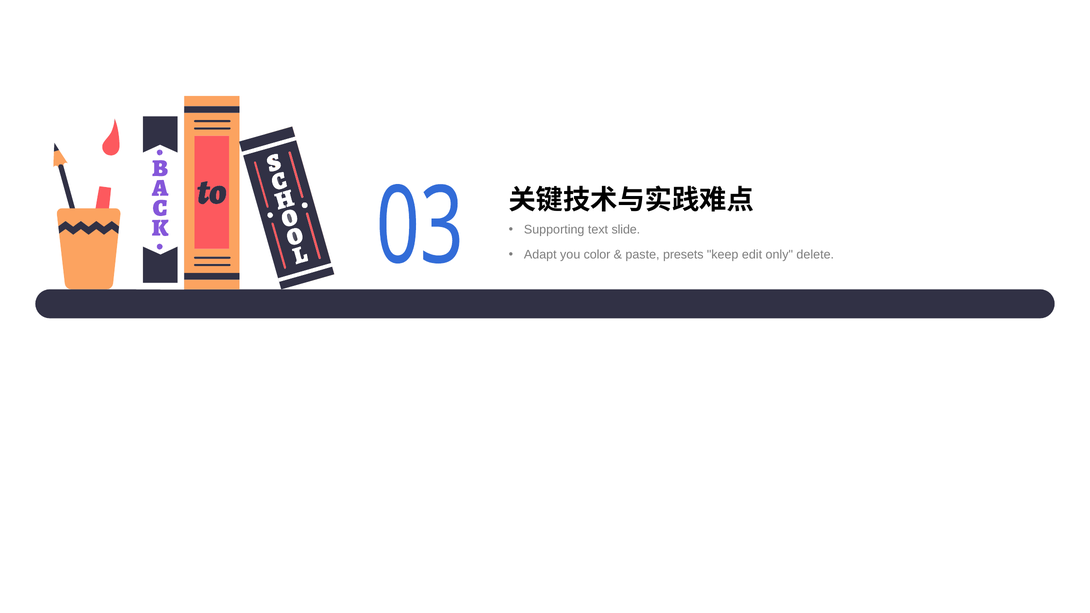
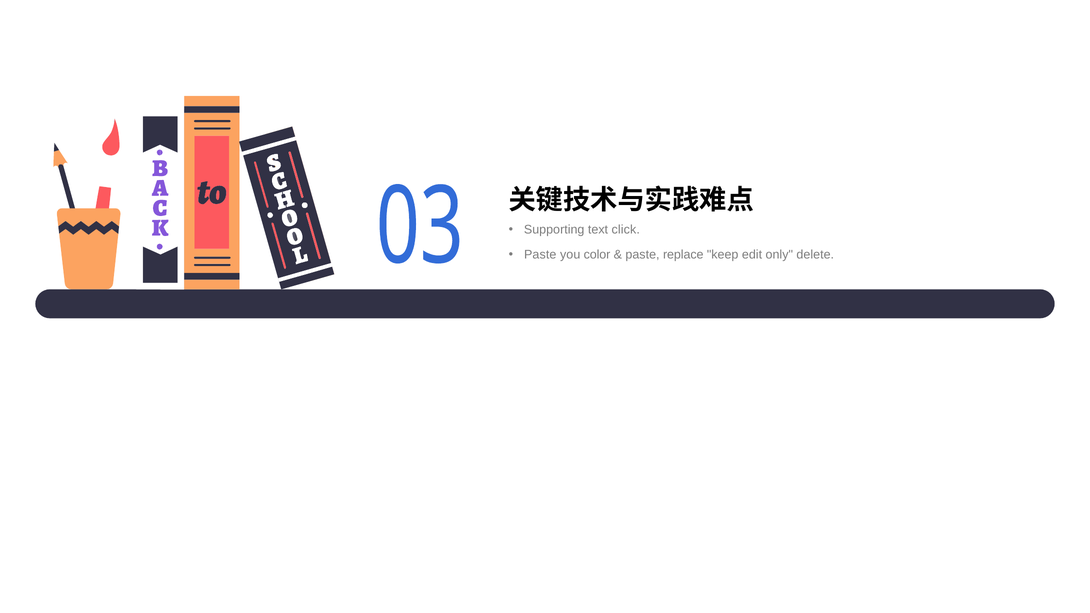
slide: slide -> click (626, 230)
Adapt: Adapt -> Paste (540, 255)
presets: presets -> replace (683, 255)
